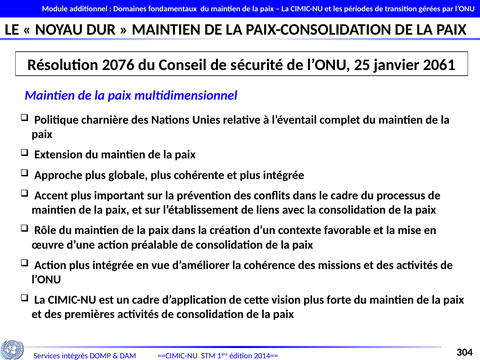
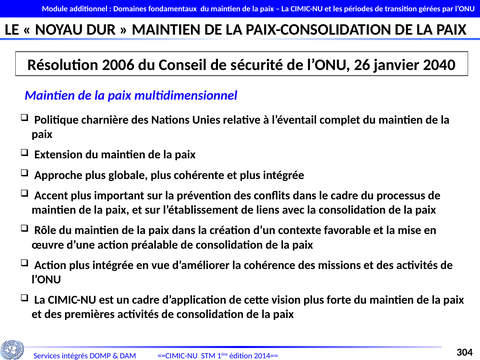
2076: 2076 -> 2006 (118, 65)
25: 25 -> 26 (362, 65)
2061: 2061 -> 2040 (439, 65)
